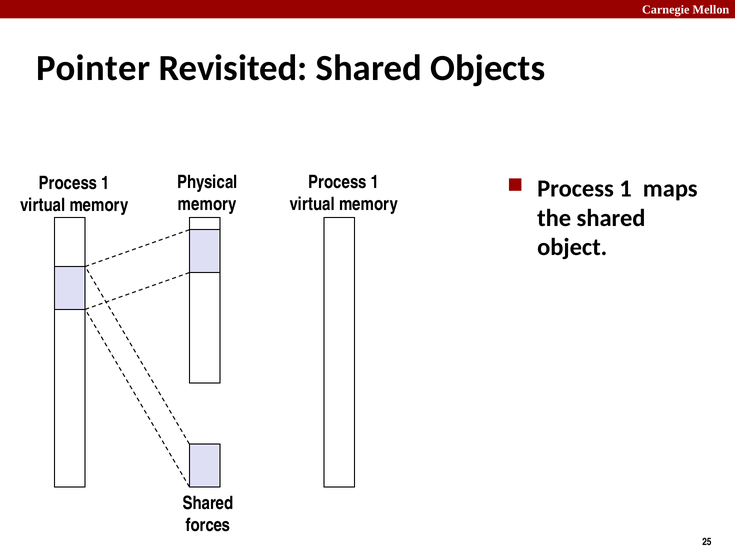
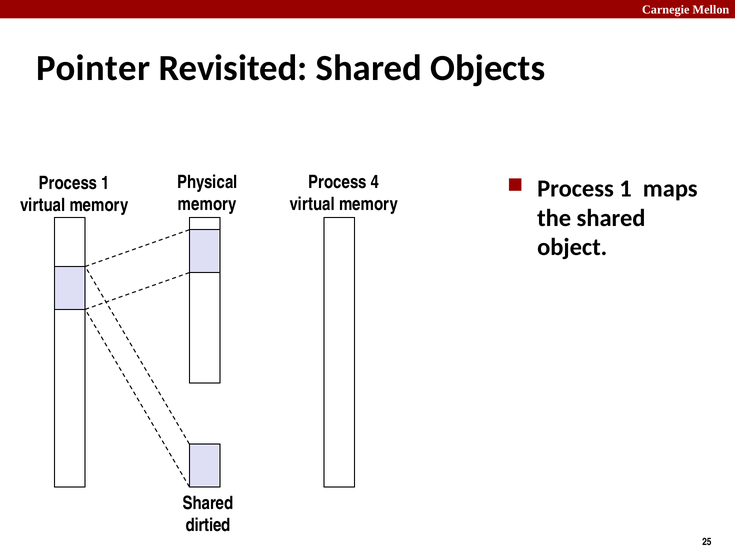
1: 1 -> 4 (375, 182)
forces: forces -> dirtied (208, 525)
